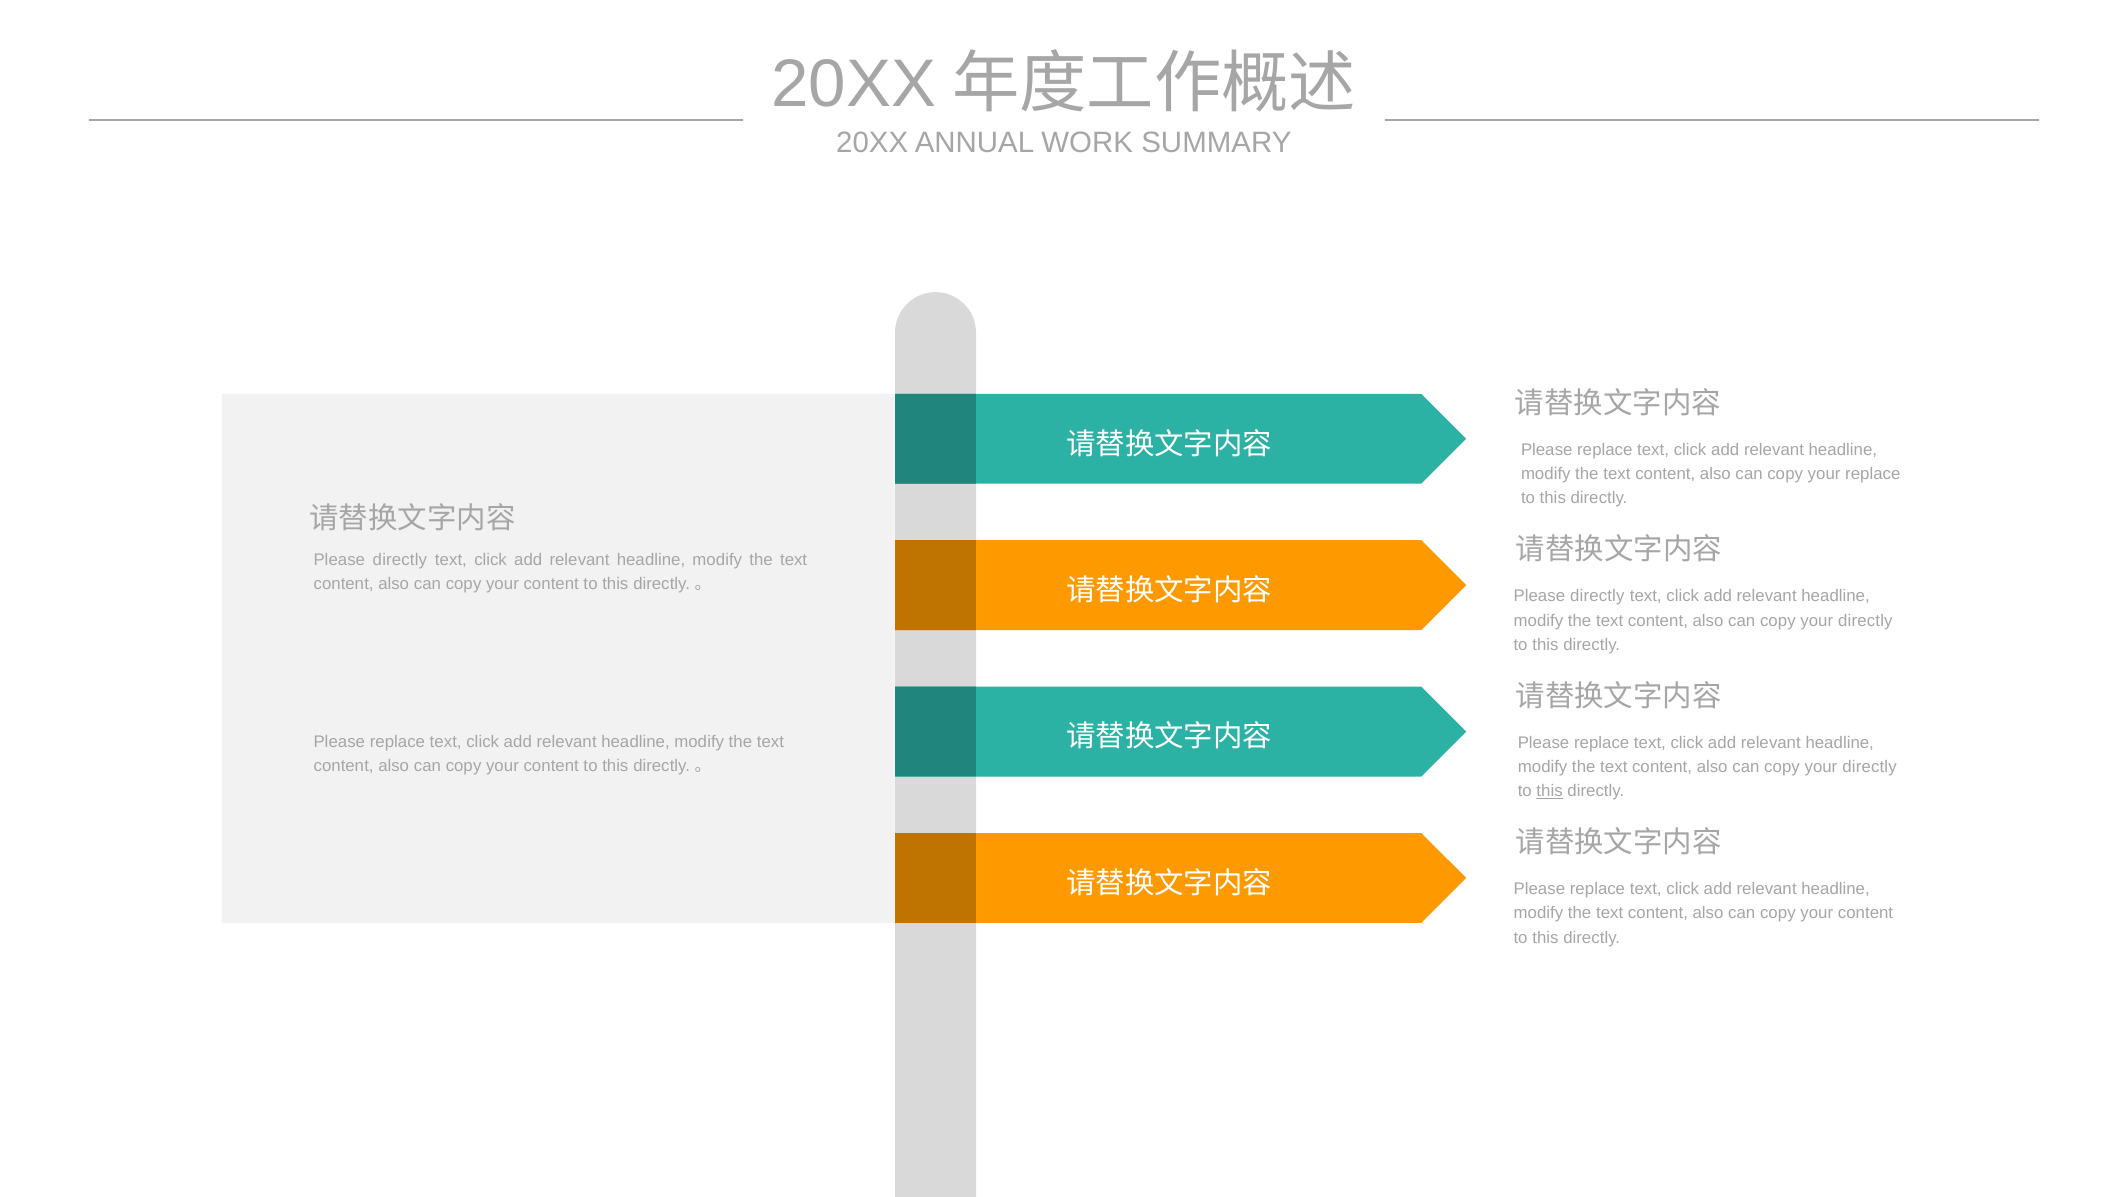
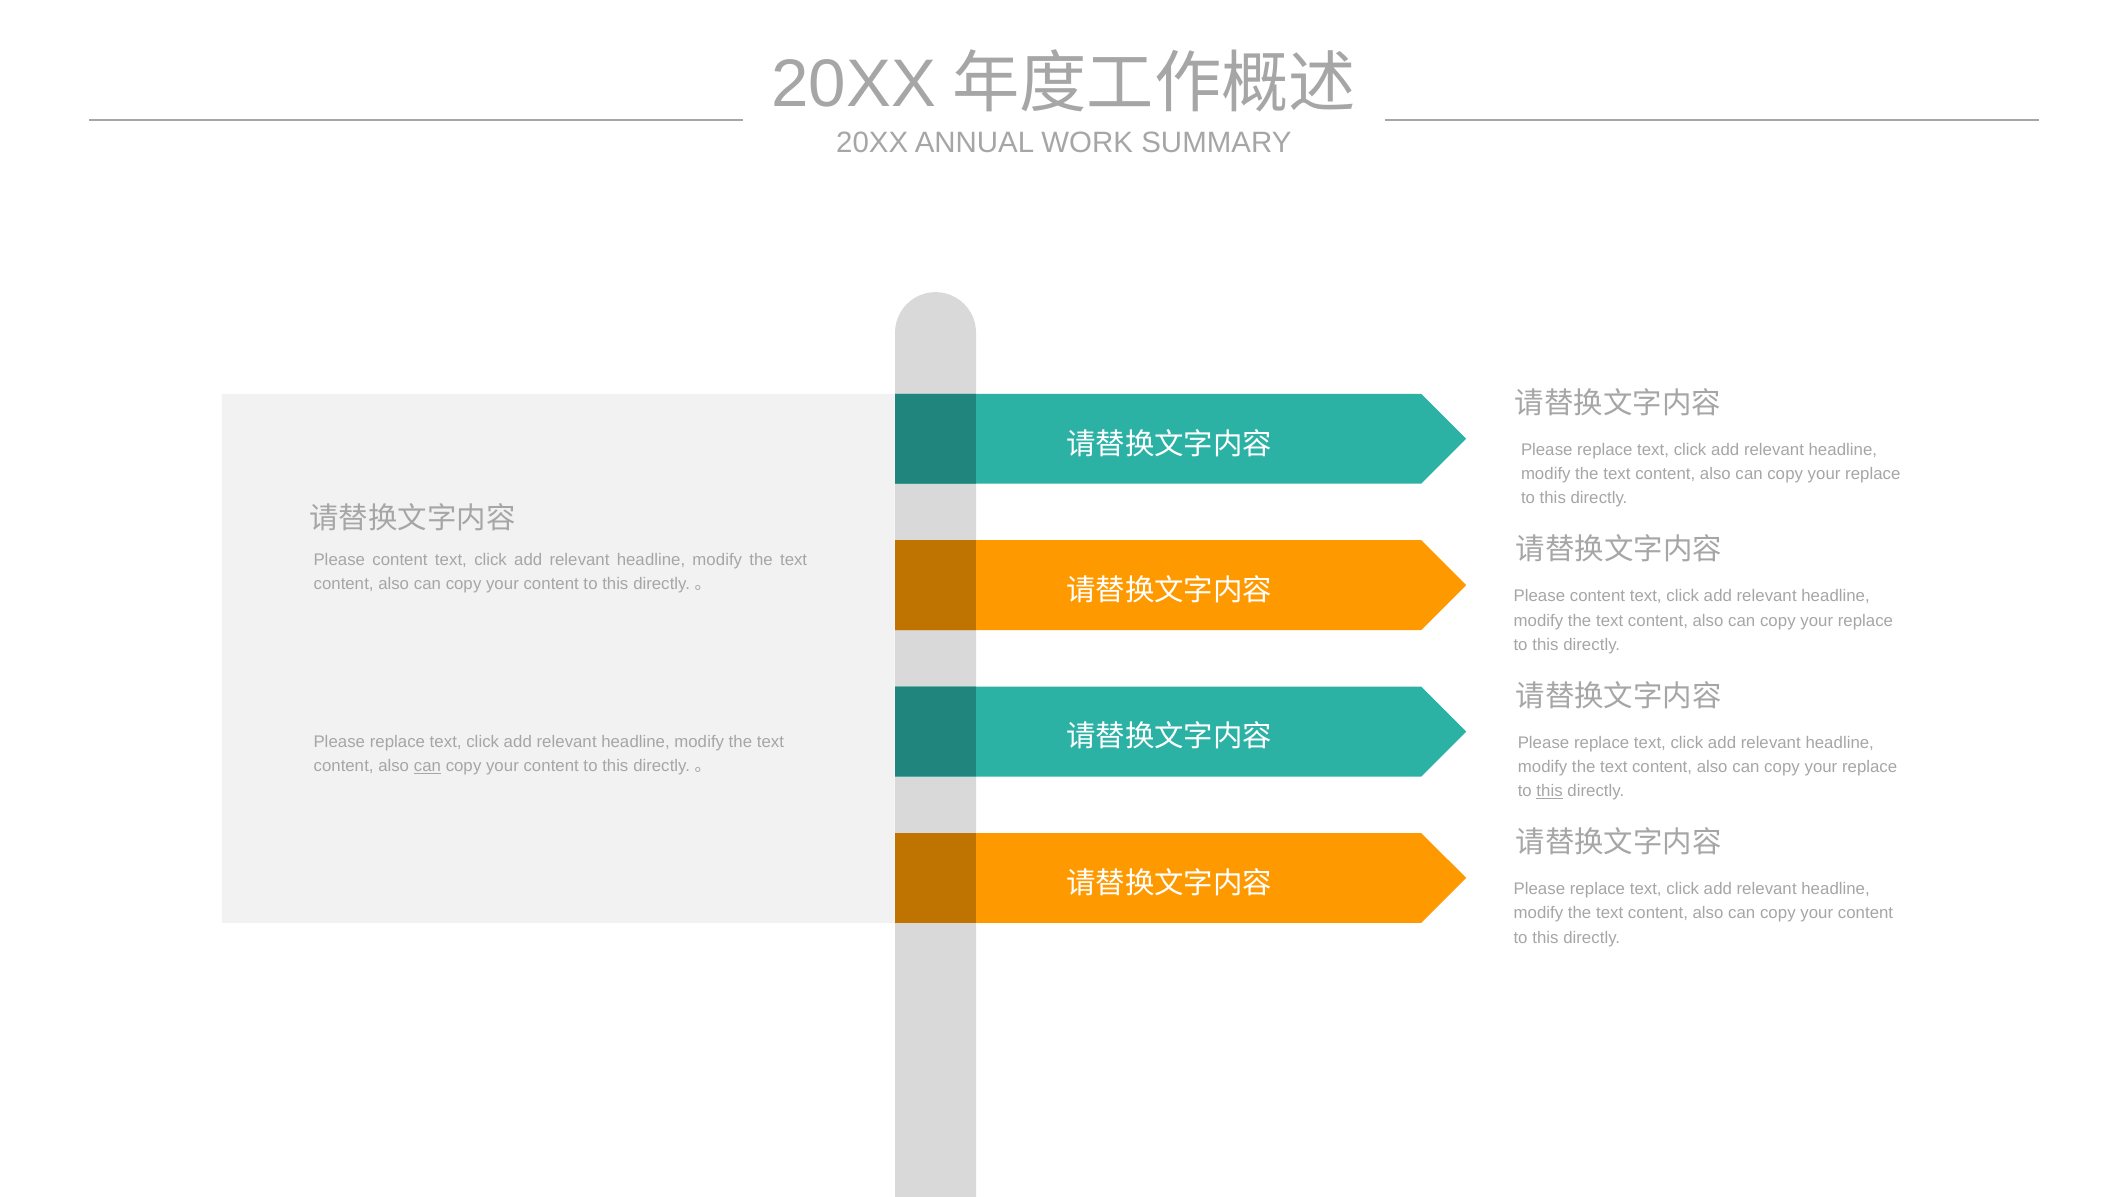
directly: directly -> content (400, 560)
directly: directly -> content (1597, 596)
directly: directly -> replace (1865, 621)
can underline: none -> present (427, 766)
directly: directly -> replace (1870, 767)
